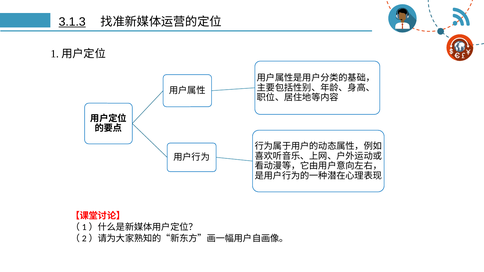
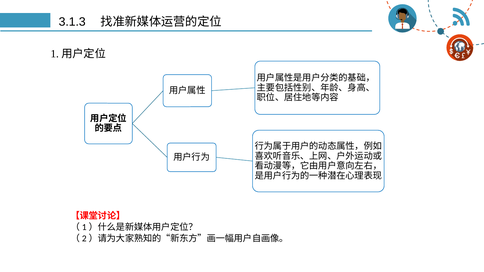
3.1.3 underline: present -> none (72, 22)
